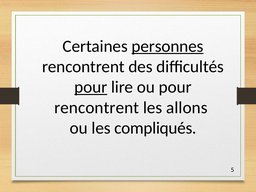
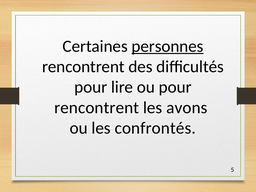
pour underline: present -> none (91, 87)
allons: allons -> avons (187, 108)
compliqués: compliqués -> confrontés (155, 128)
